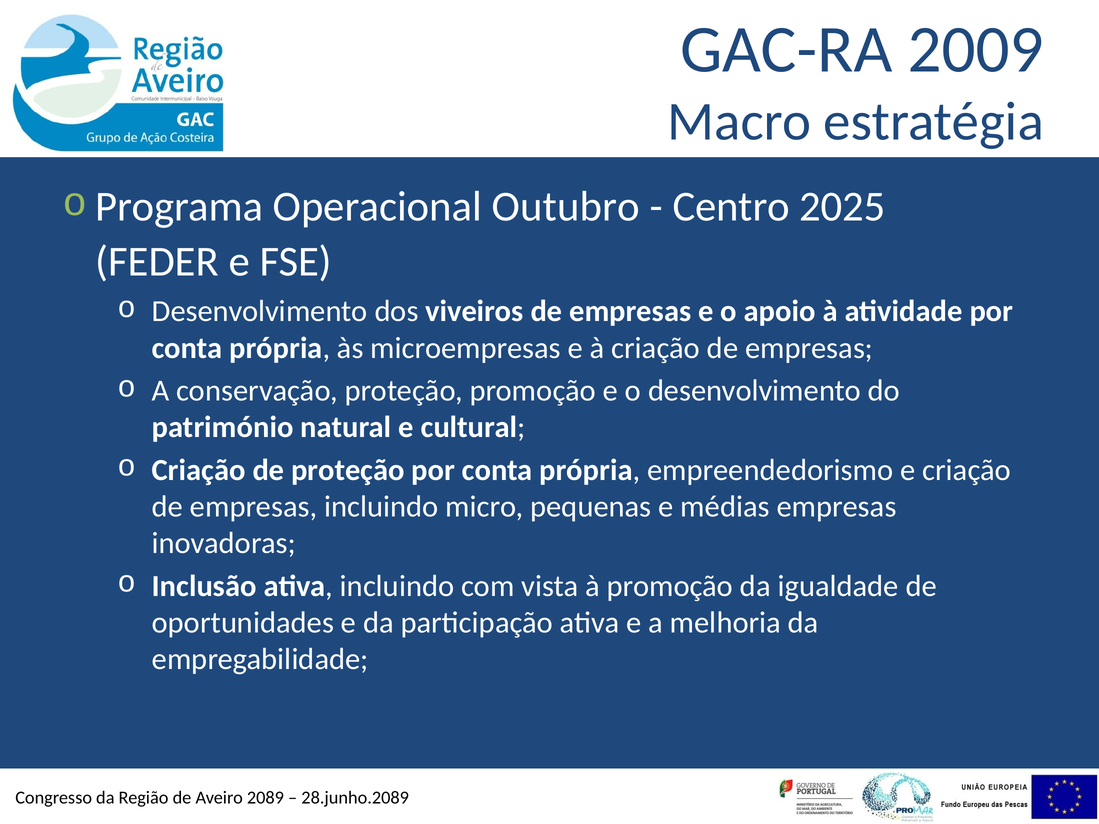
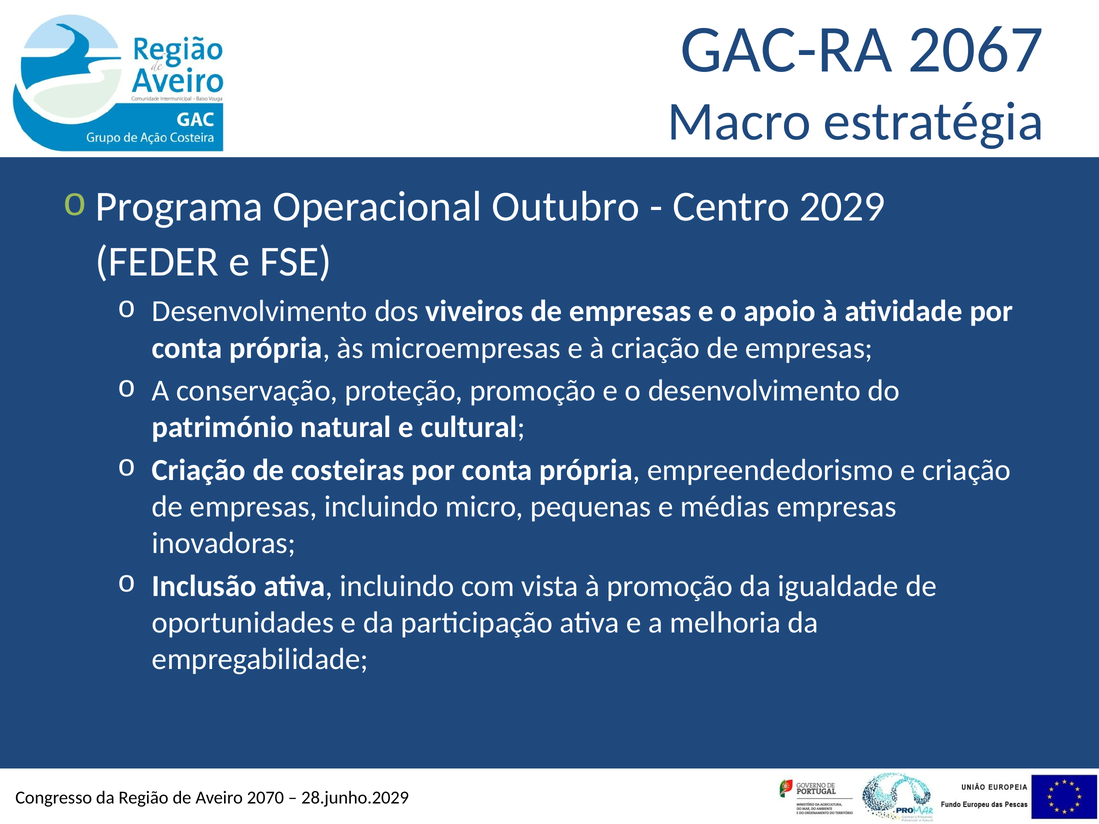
2009: 2009 -> 2067 (976, 49)
2025: 2025 -> 2029 (842, 207)
de proteção: proteção -> costeiras (348, 470)
2089: 2089 -> 2070 (265, 798)
28.junho.2089: 28.junho.2089 -> 28.junho.2029 (355, 798)
